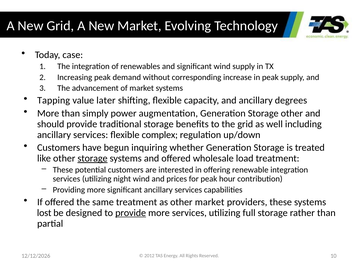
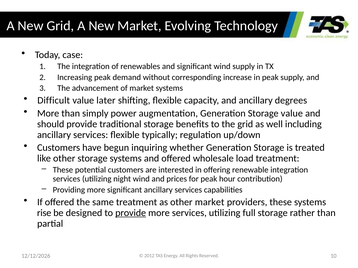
Tapping: Tapping -> Difficult (54, 101)
Storage other: other -> value (292, 114)
complex: complex -> typically (160, 135)
storage underline: present -> none (93, 159)
lost: lost -> rise (44, 213)
